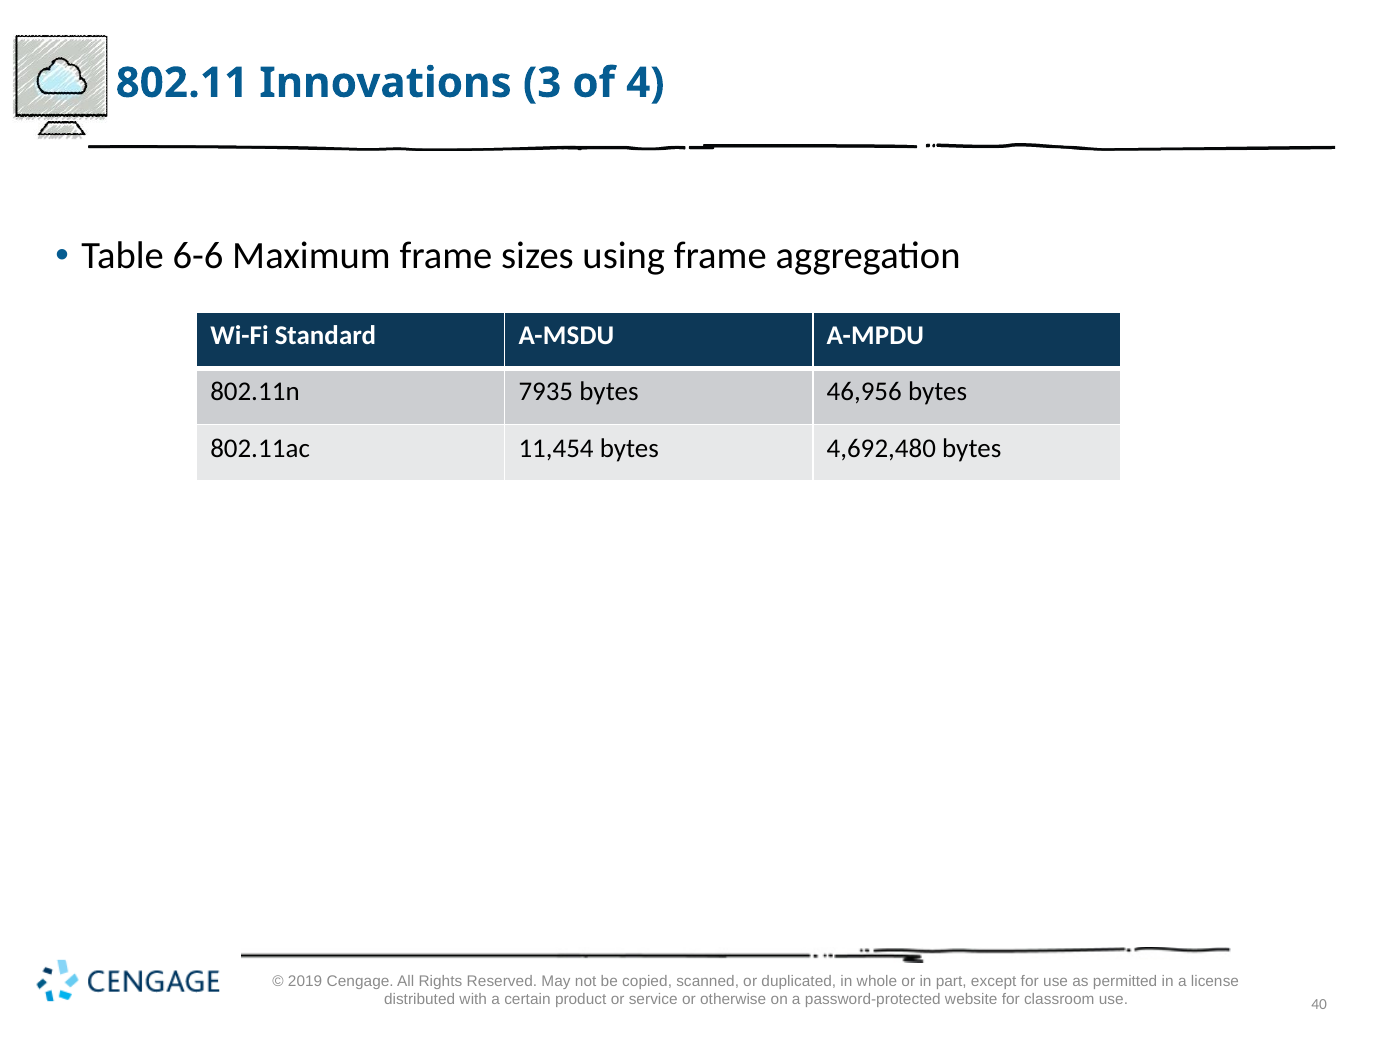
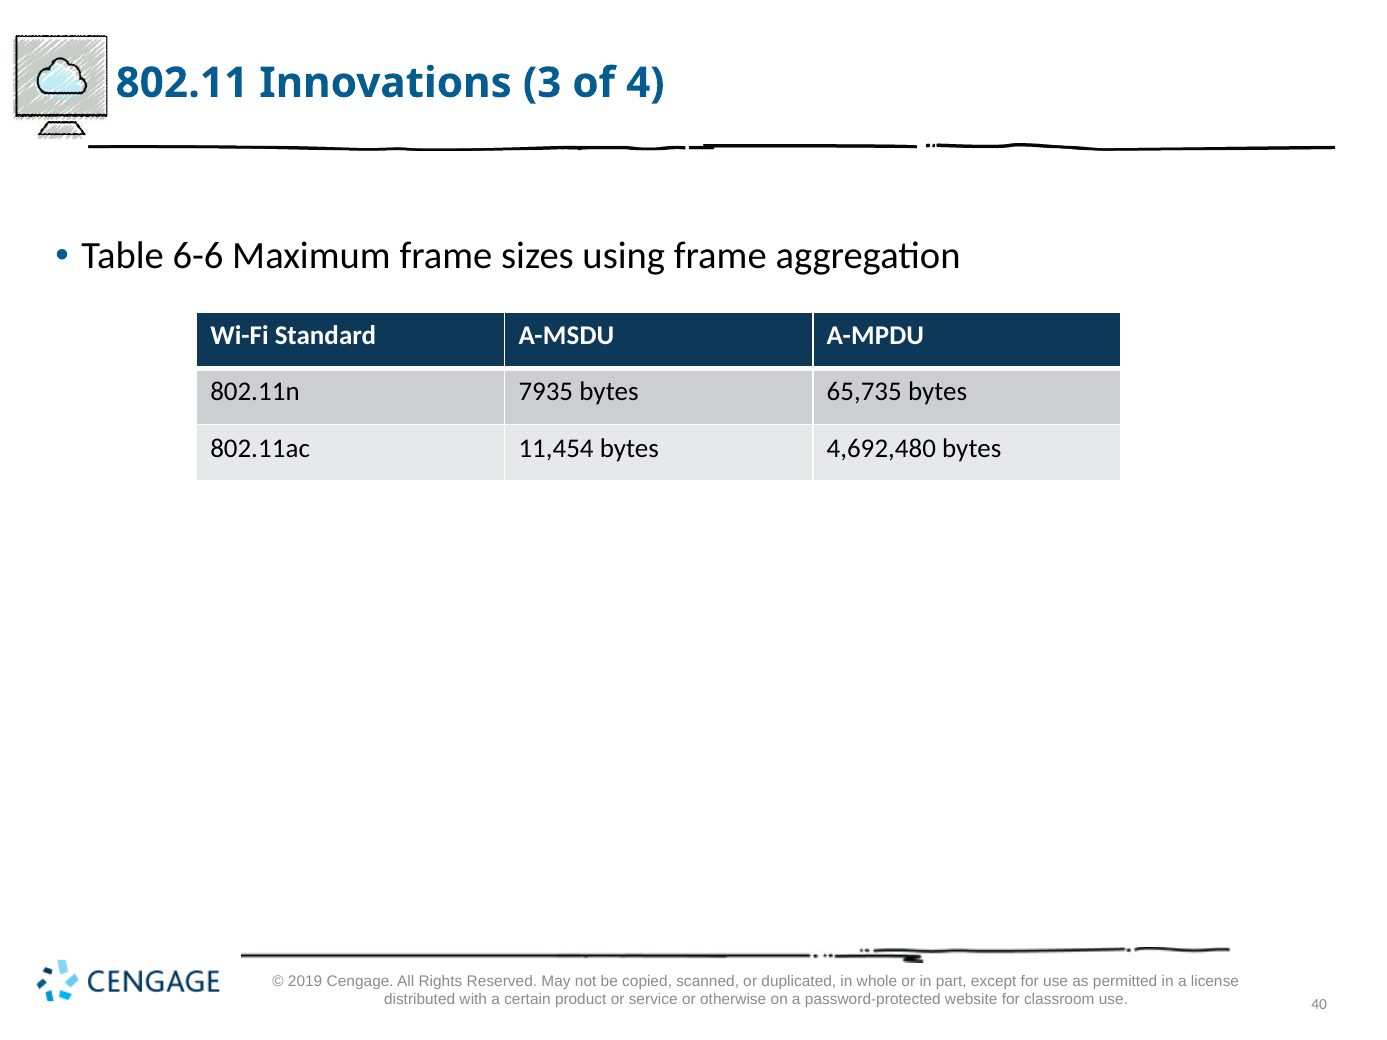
46,956: 46,956 -> 65,735 (864, 392)
